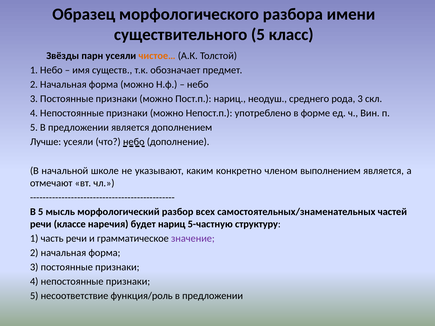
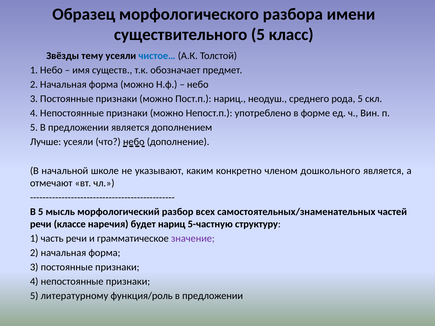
парн: парн -> тему (92, 56)
чистое… colour: orange -> blue (157, 56)
рода 3: 3 -> 5 (360, 99)
выполнением: выполнением -> дошкольного (330, 171)
несоответствие: несоответствие -> литературному (74, 296)
